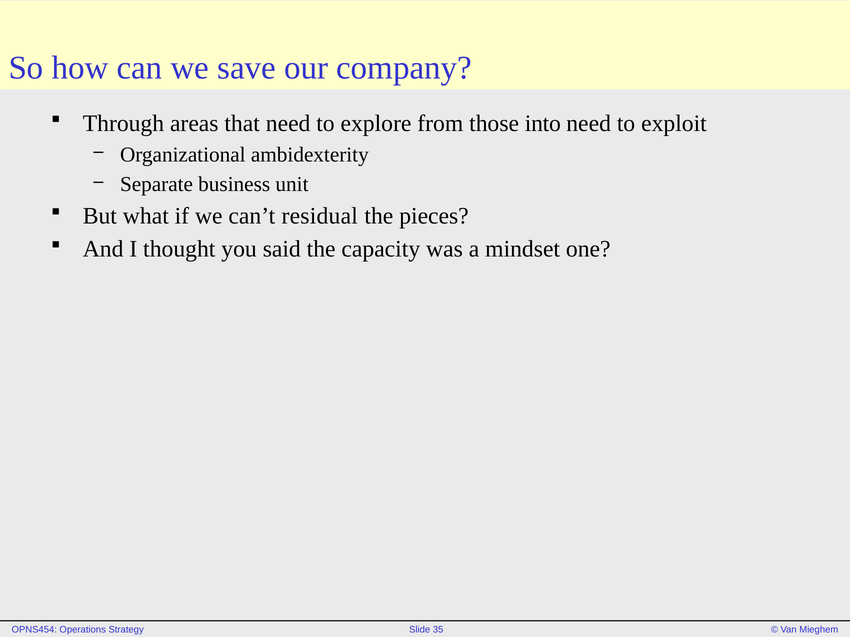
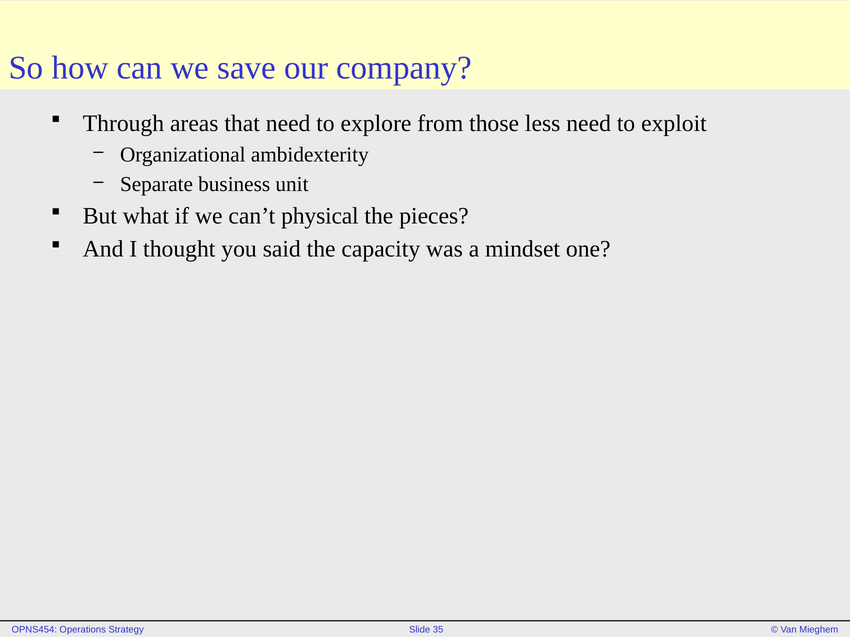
into: into -> less (543, 124)
residual: residual -> physical (320, 216)
